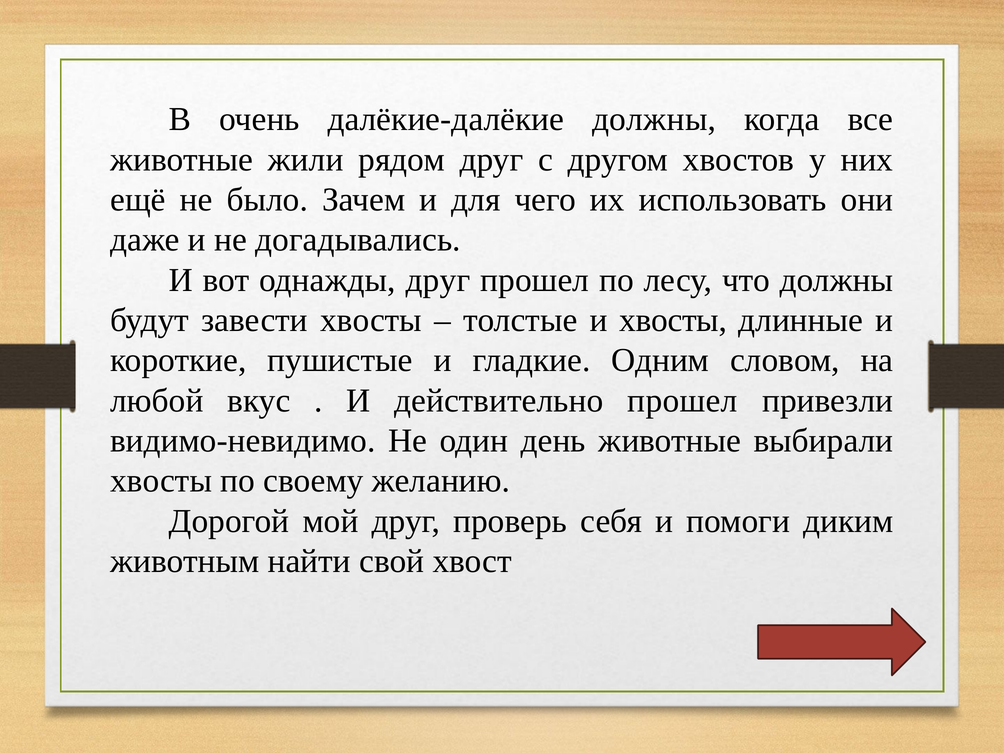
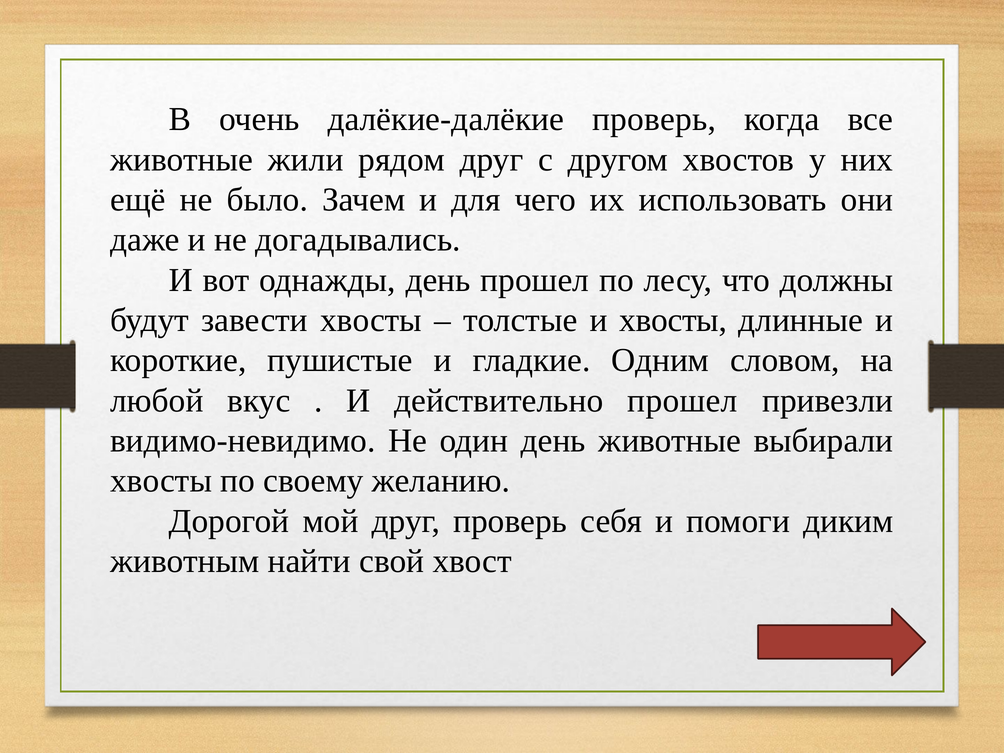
далёкие-далёкие должны: должны -> проверь (654, 119)
однажды друг: друг -> день (438, 280)
